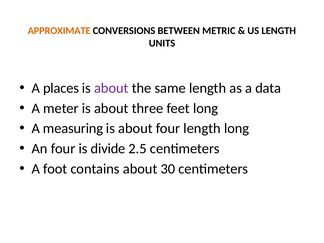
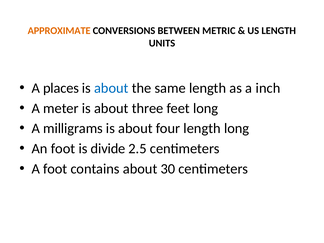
about colour: purple -> blue (111, 88)
data: data -> inch (268, 88)
measuring: measuring -> milligrams (73, 128)
An four: four -> foot (63, 149)
